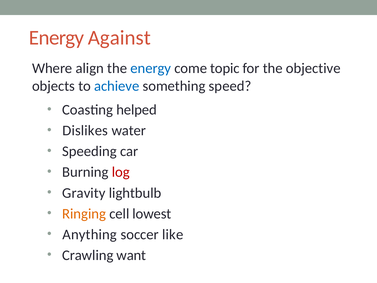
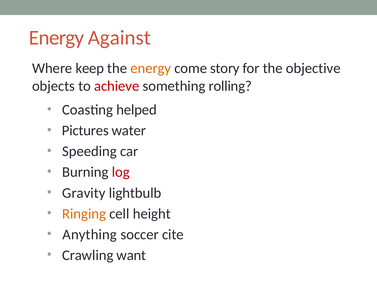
align: align -> keep (90, 68)
energy colour: blue -> orange (151, 68)
topic: topic -> story (225, 68)
achieve colour: blue -> red (117, 86)
speed: speed -> rolling (230, 86)
Dislikes: Dislikes -> Pictures (85, 130)
lowest: lowest -> height (152, 213)
like: like -> cite (173, 234)
